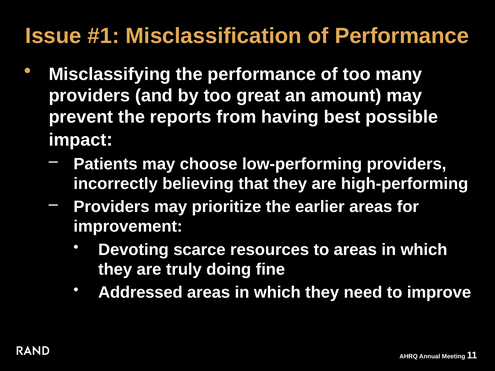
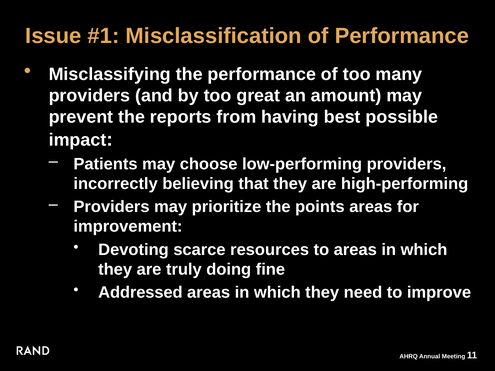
earlier: earlier -> points (320, 207)
